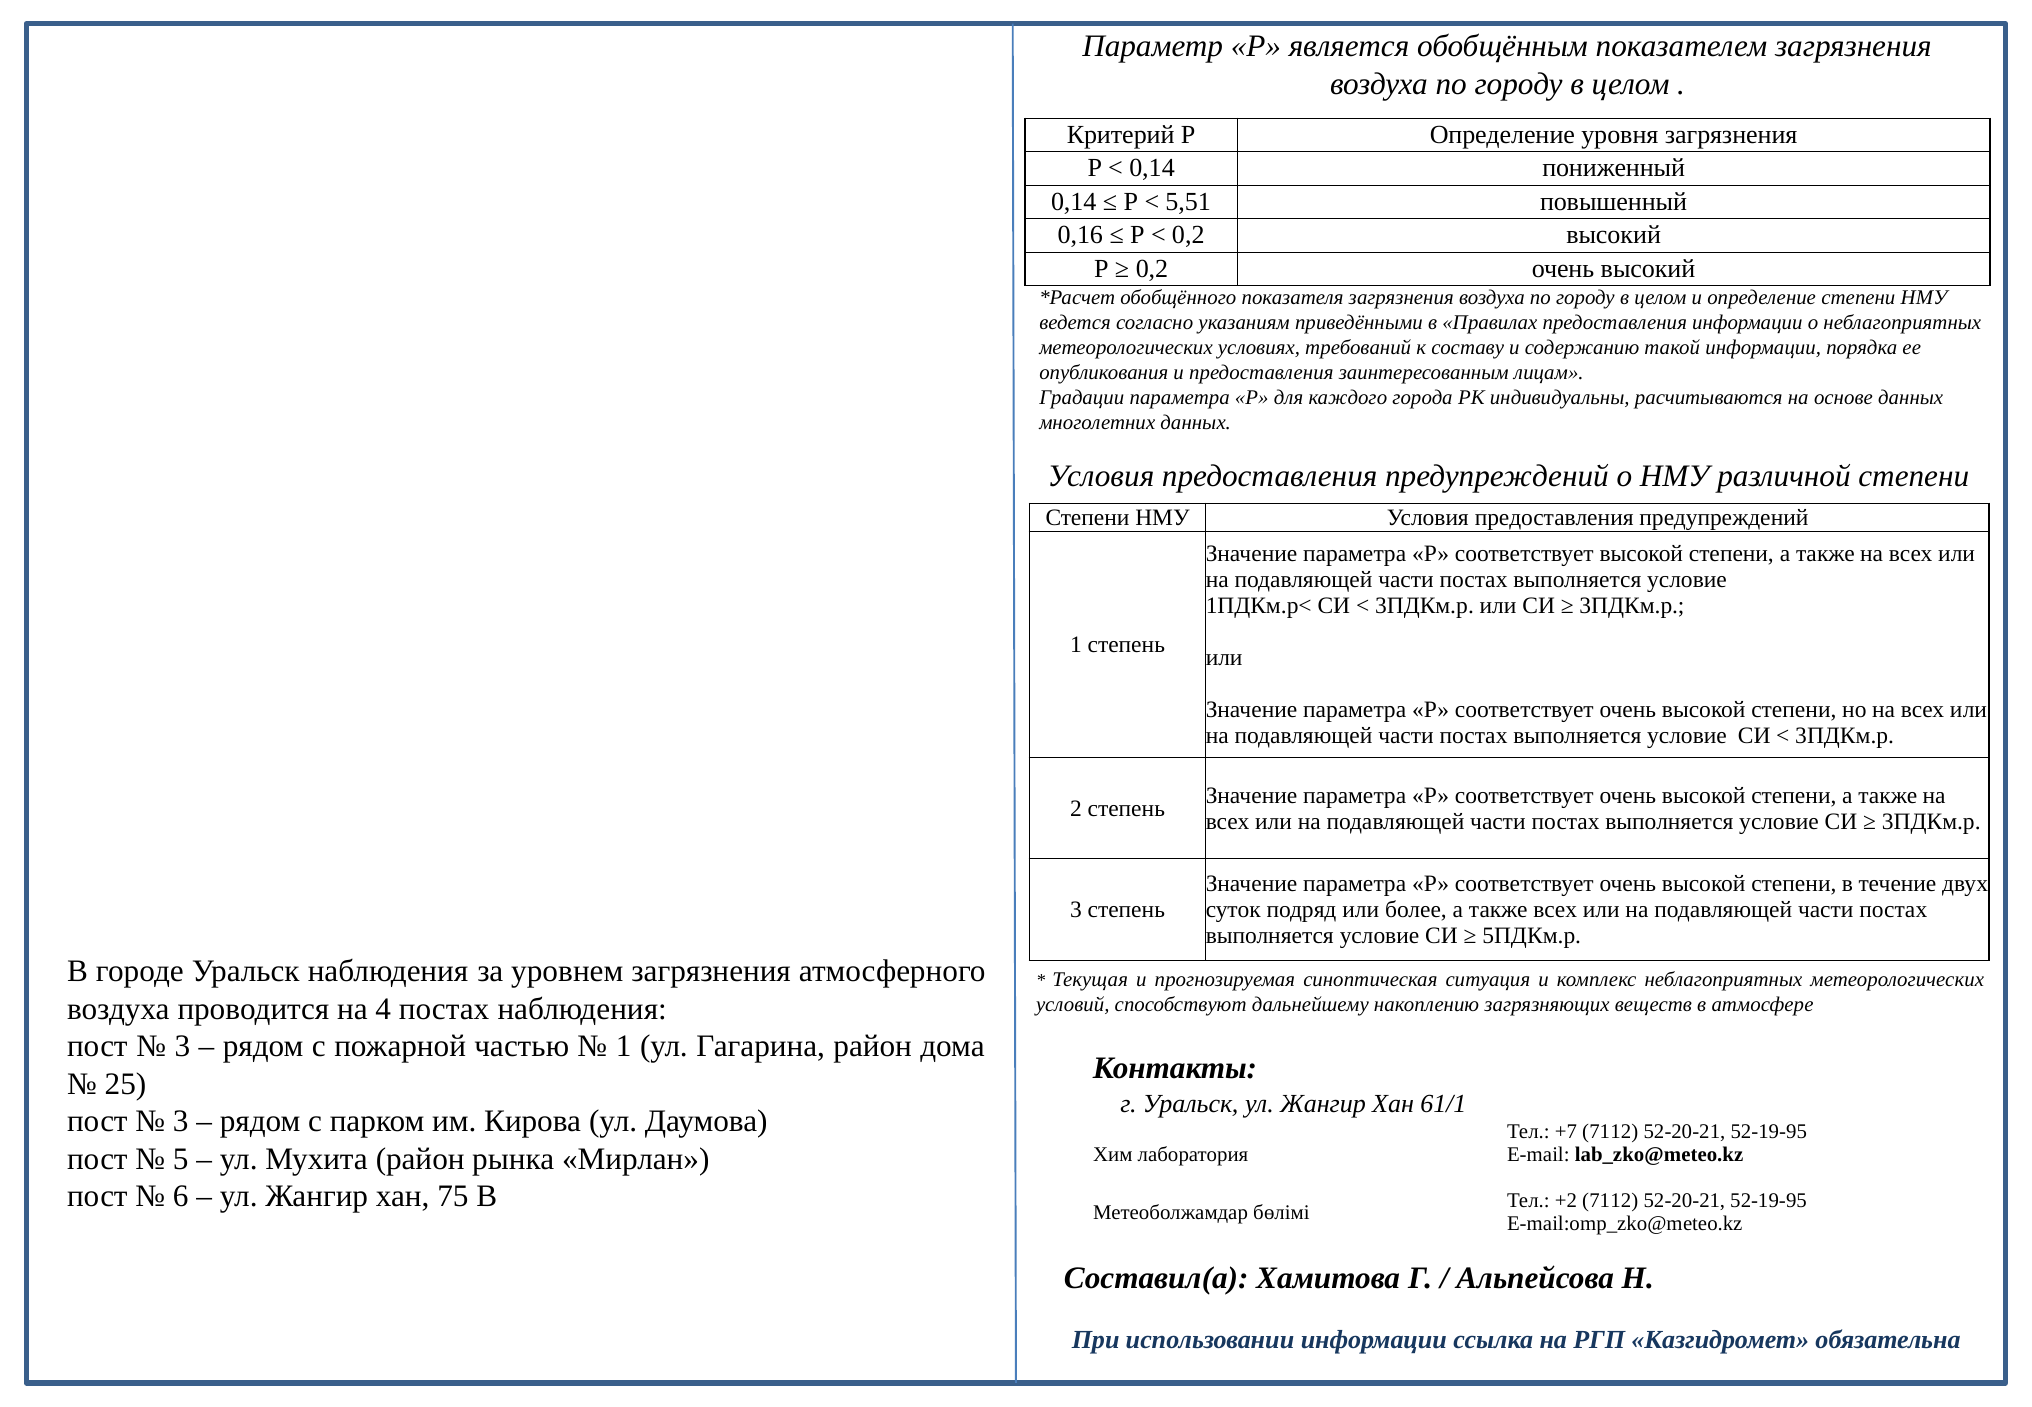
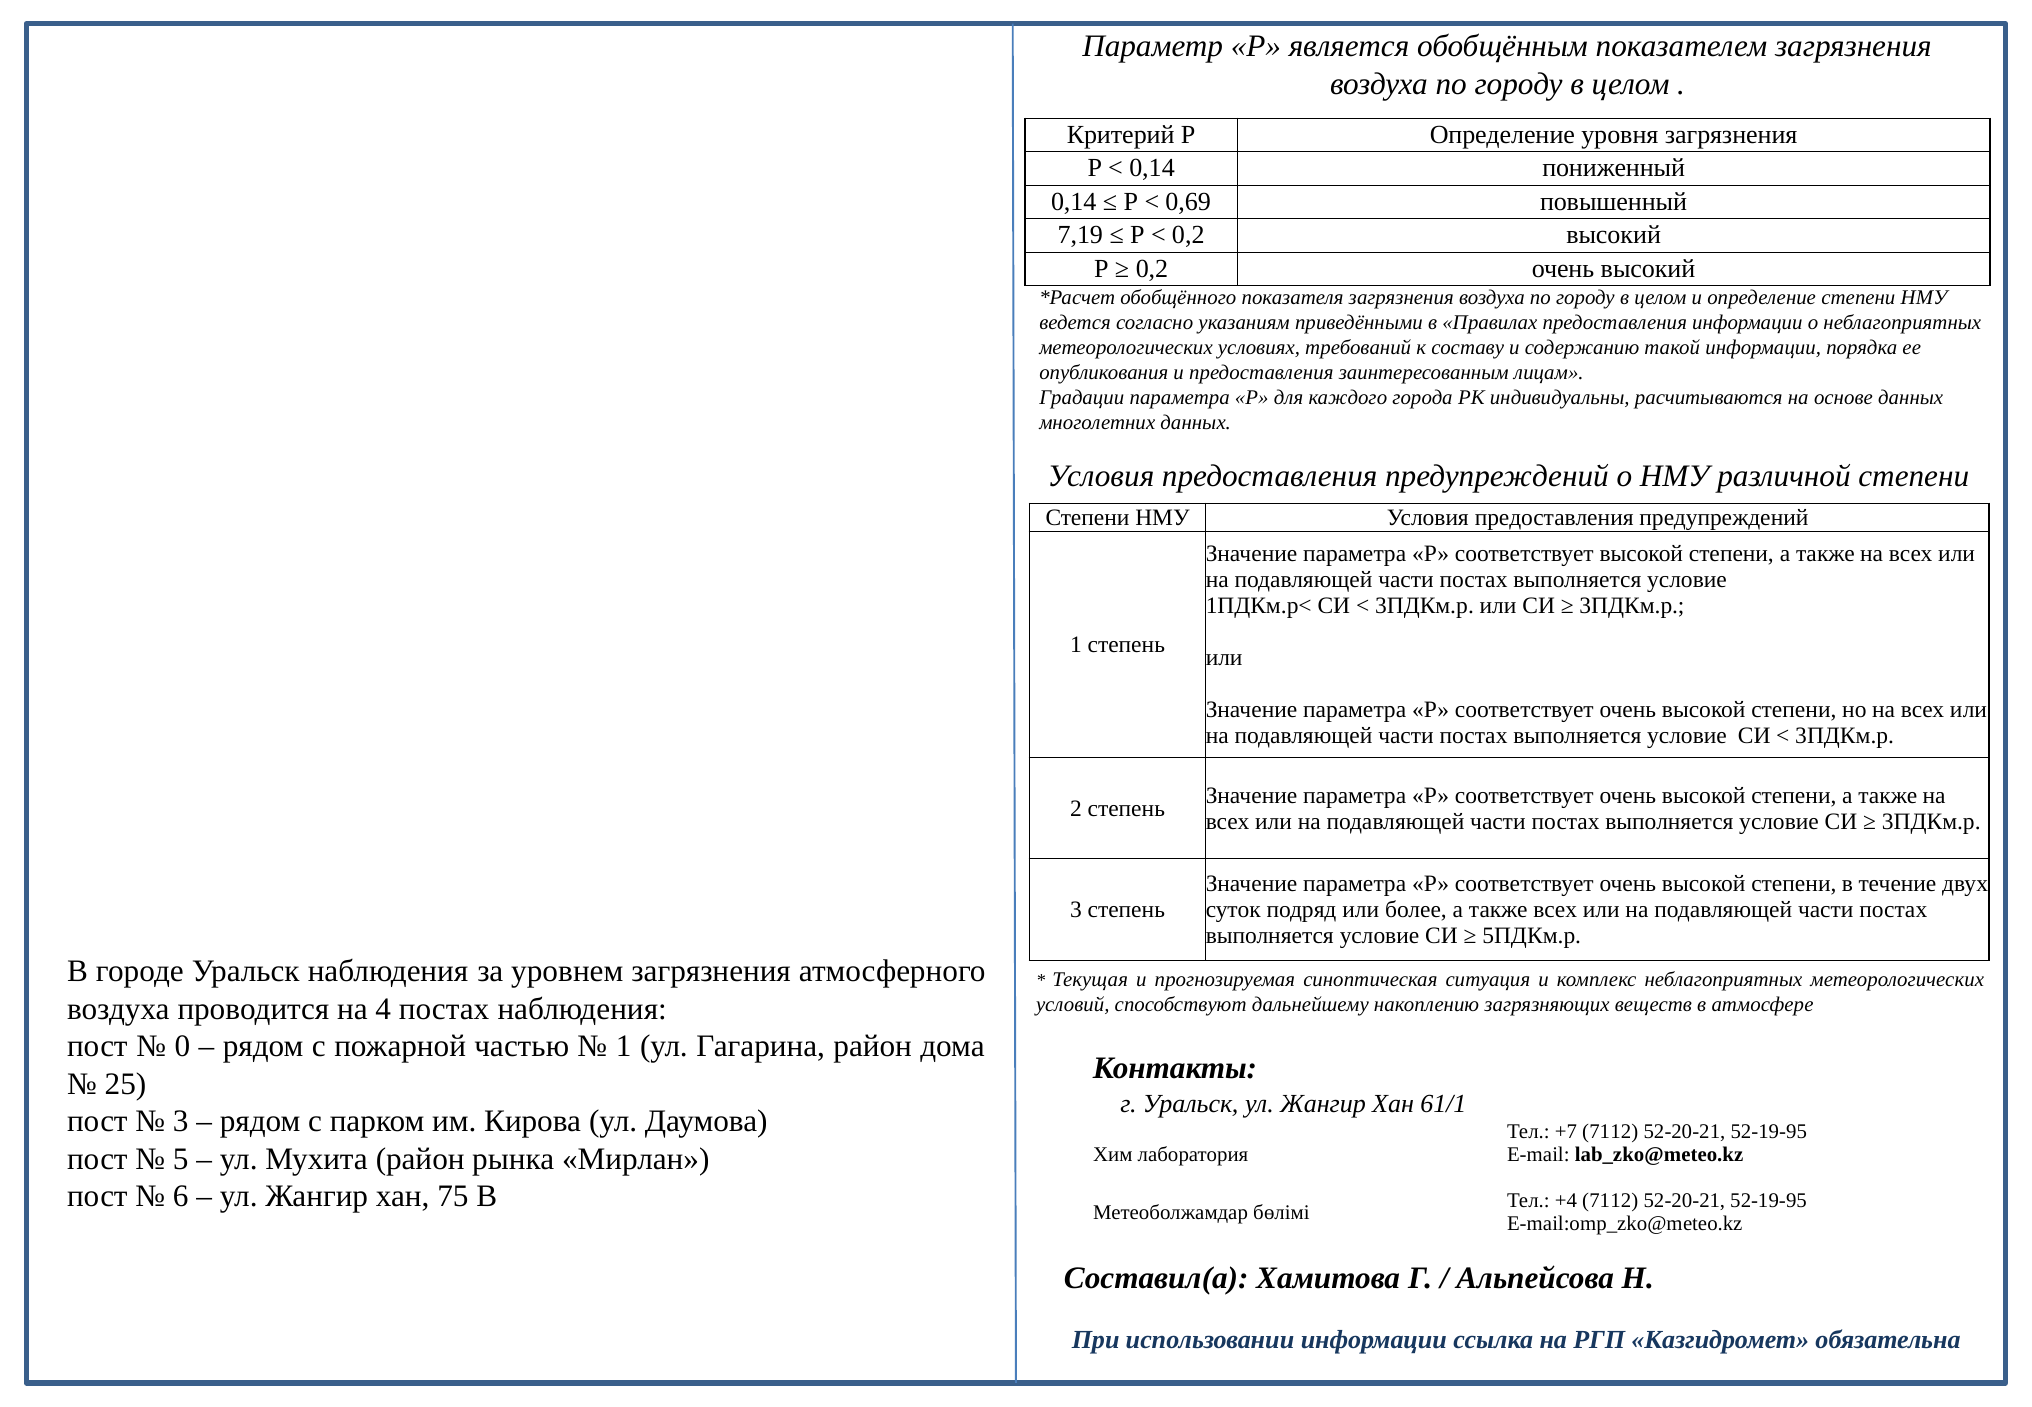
5,51: 5,51 -> 0,69 (1188, 202)
0,16: 0,16 -> 7,19 (1080, 235)
3: 3 -> 0 (182, 1046)
+2: +2 -> +4 (1566, 1200)
